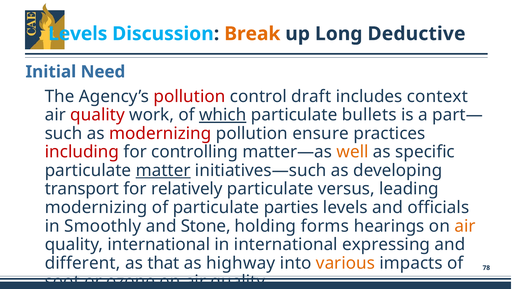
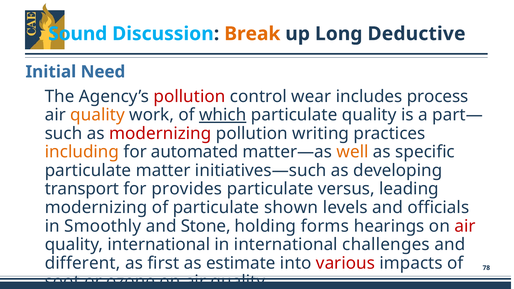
Levels: Levels -> Sound (78, 34)
draft: draft -> wear (311, 97)
context: context -> process (438, 97)
quality colour: red -> orange (98, 115)
particulate bullets: bullets -> quality (369, 115)
ensure: ensure -> writing (321, 134)
including colour: red -> orange (82, 152)
controlling: controlling -> automated (195, 152)
matter underline: present -> none (163, 171)
relatively: relatively -> provides (187, 189)
parties: parties -> shown (291, 208)
air colour: orange -> red (465, 226)
expressing: expressing -> challenges (386, 245)
that: that -> first (163, 263)
highway: highway -> estimate (241, 263)
various colour: orange -> red (345, 263)
